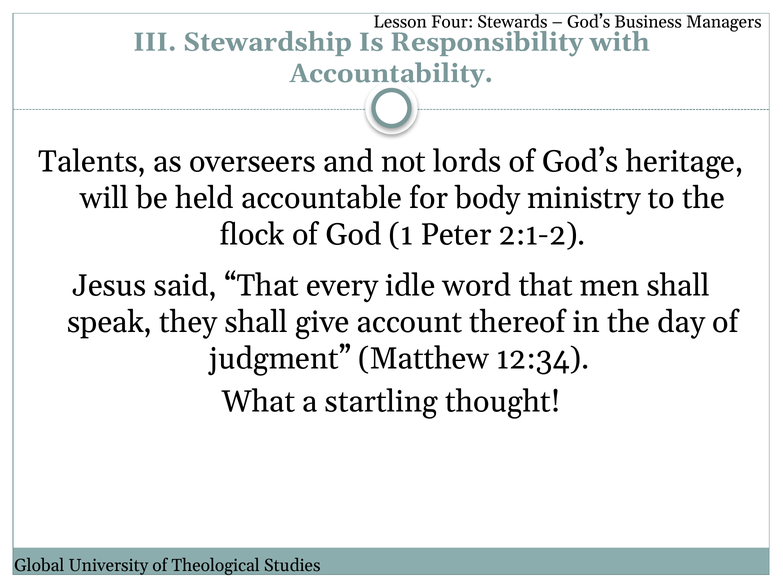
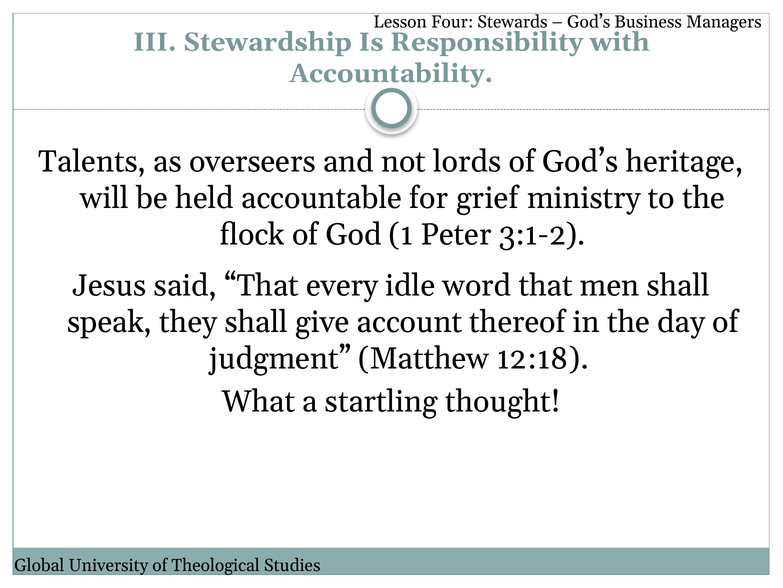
body: body -> grief (487, 198)
2:1-2: 2:1-2 -> 3:1-2 (542, 234)
12:34: 12:34 -> 12:18 (543, 358)
